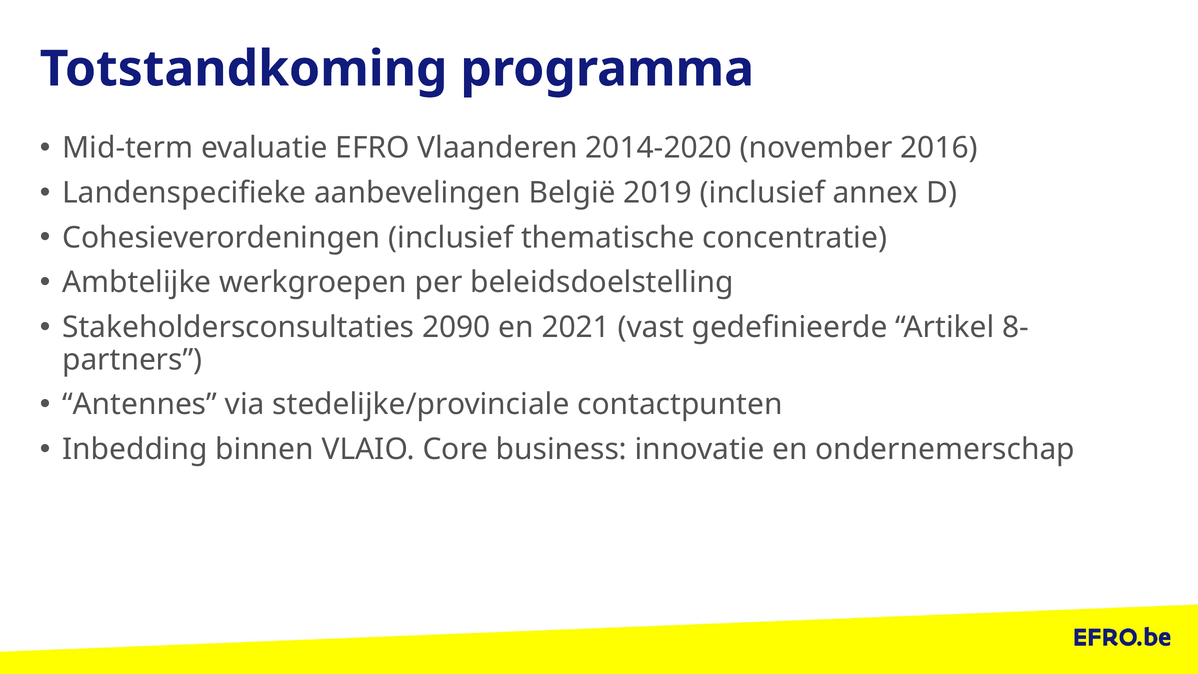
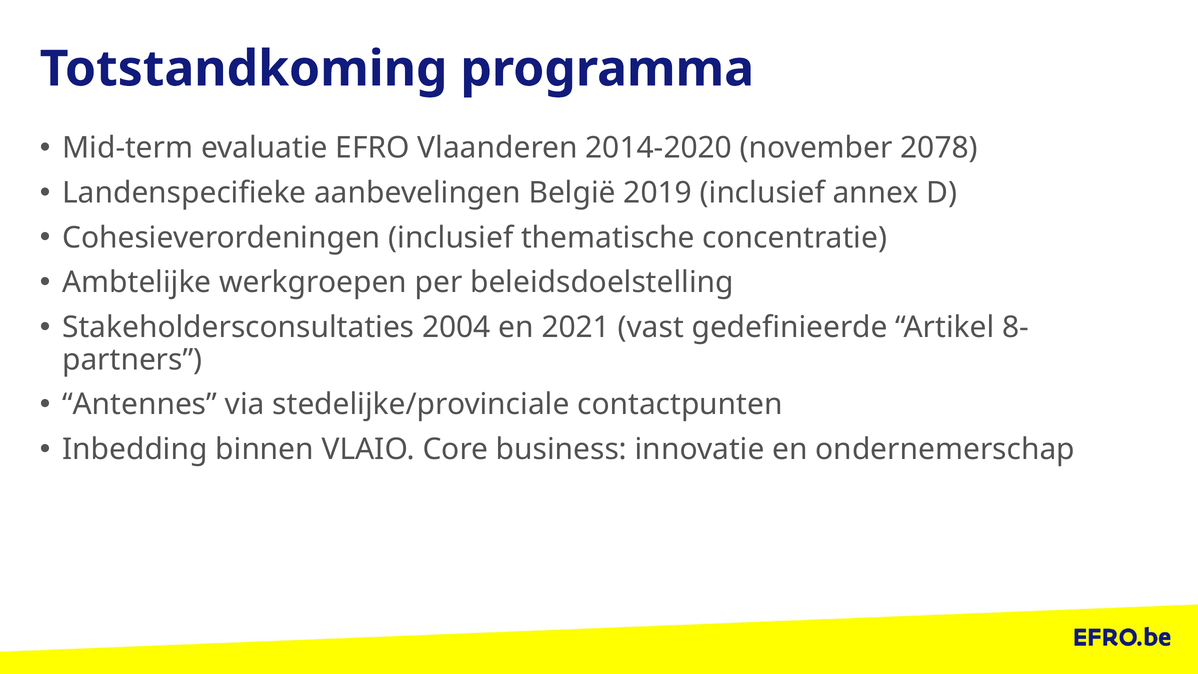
2016: 2016 -> 2078 (939, 148)
2090: 2090 -> 2004 (456, 327)
